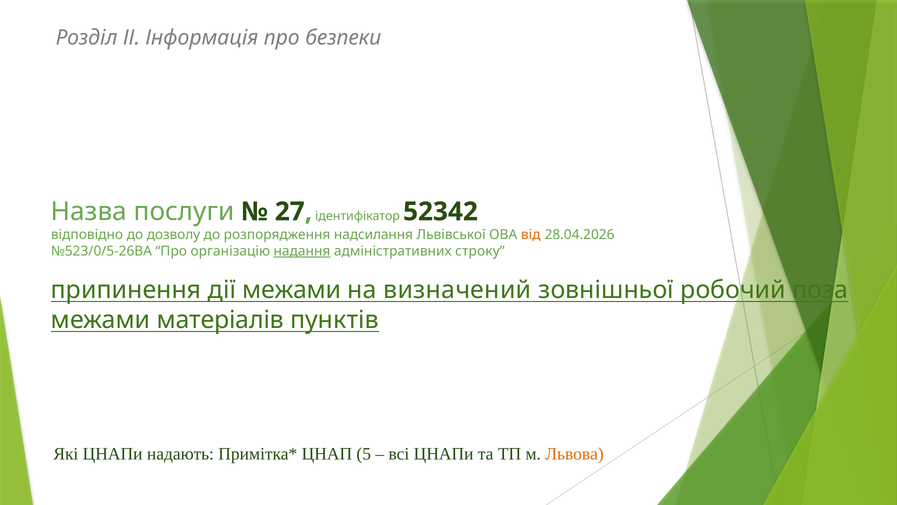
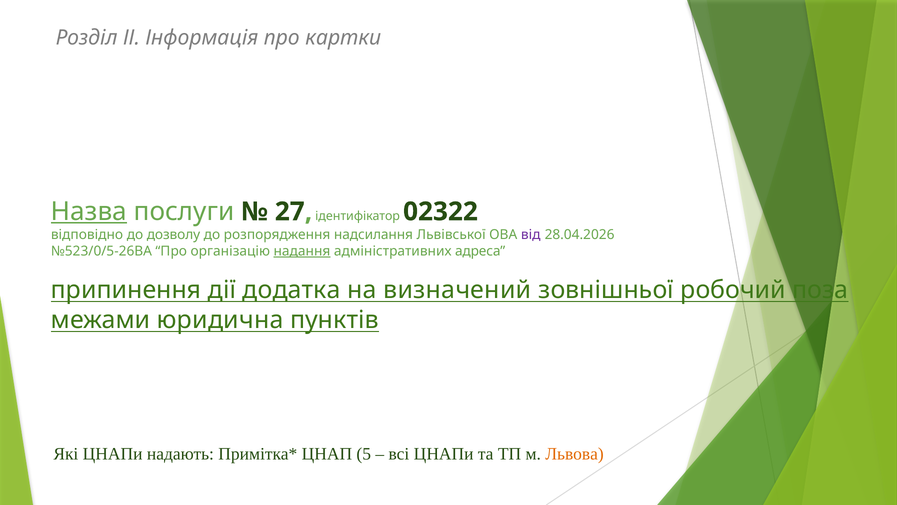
безпеки: безпеки -> картки (343, 38)
Назва underline: none -> present (89, 211)
52342: 52342 -> 02322 (440, 211)
від colour: orange -> purple (531, 234)
строку: строку -> адреса (480, 251)
дії межами: межами -> додатка (292, 290)
матеріалів: матеріалів -> юридична (220, 320)
